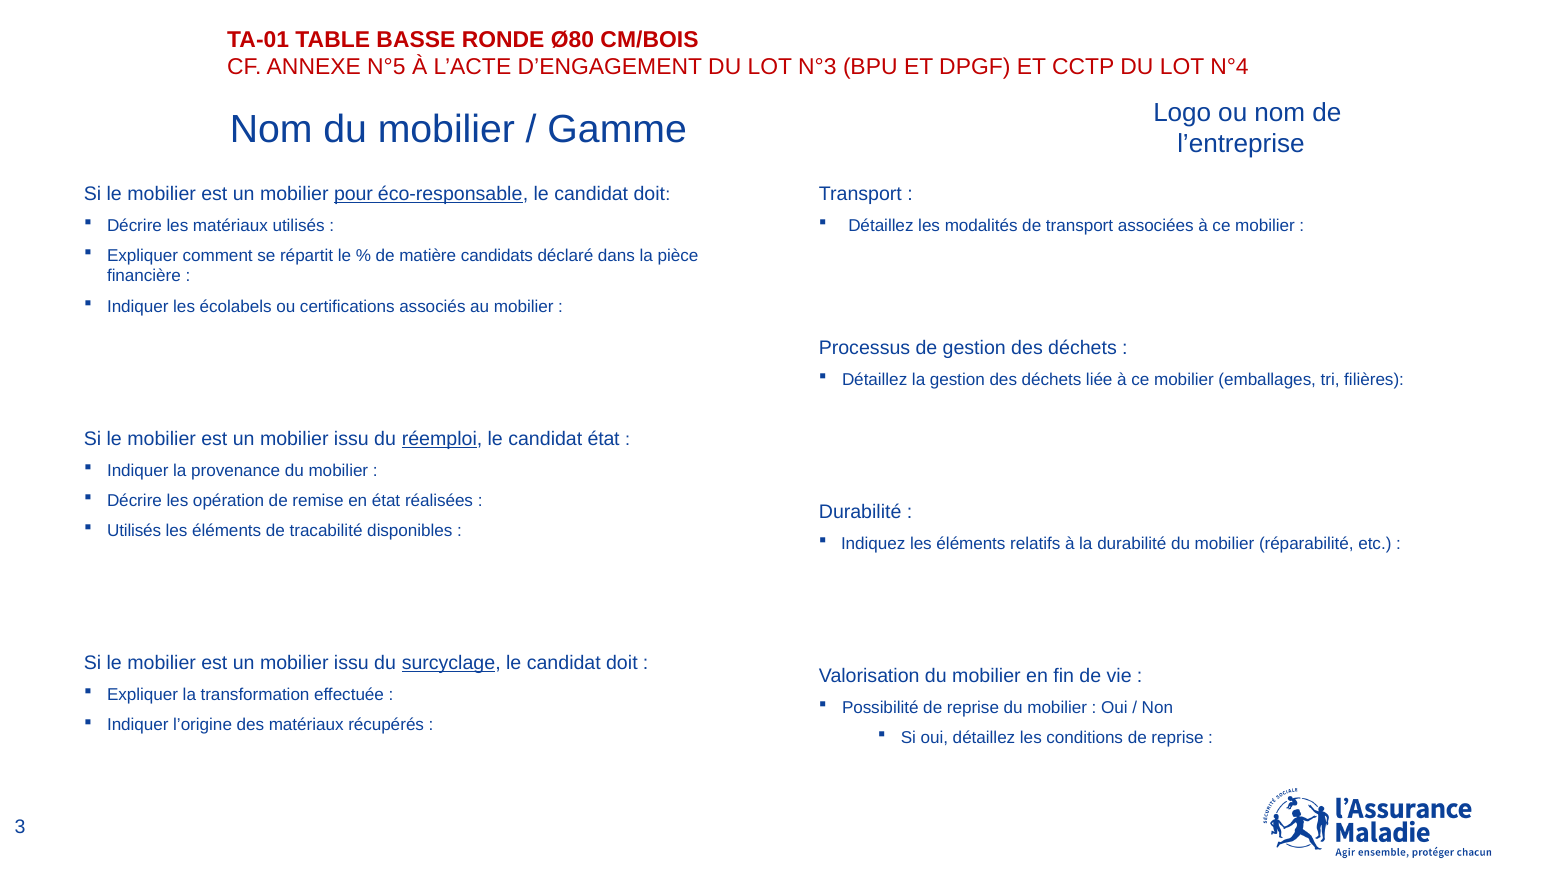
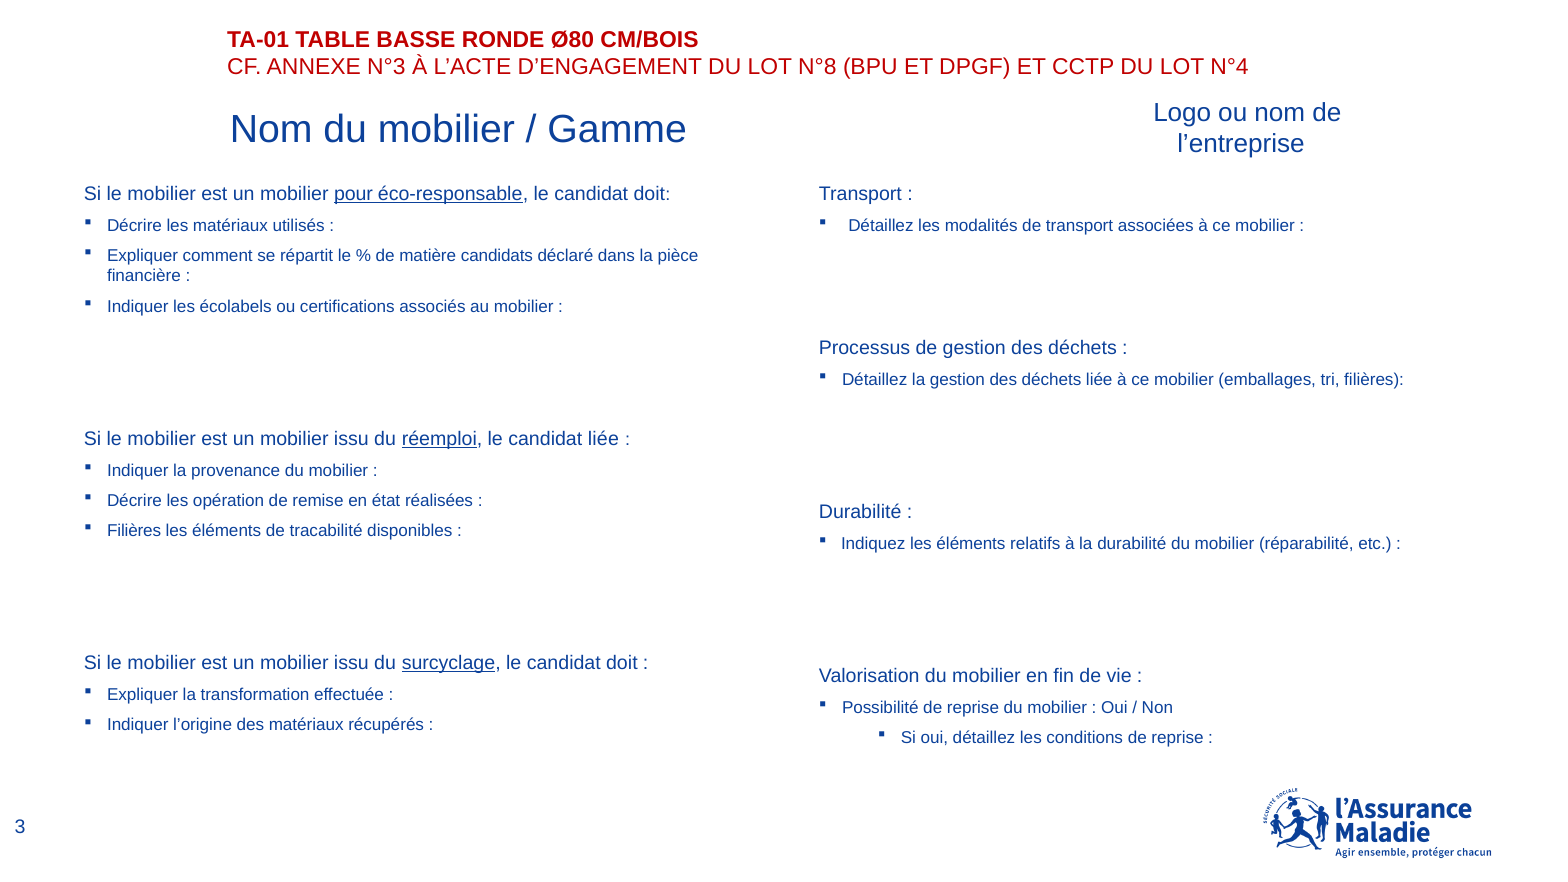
N°5: N°5 -> N°3 (386, 67)
N°3: N°3 -> N°8 (817, 67)
candidat état: état -> liée (603, 439)
Utilisés: Utilisés -> Filières (134, 531)
